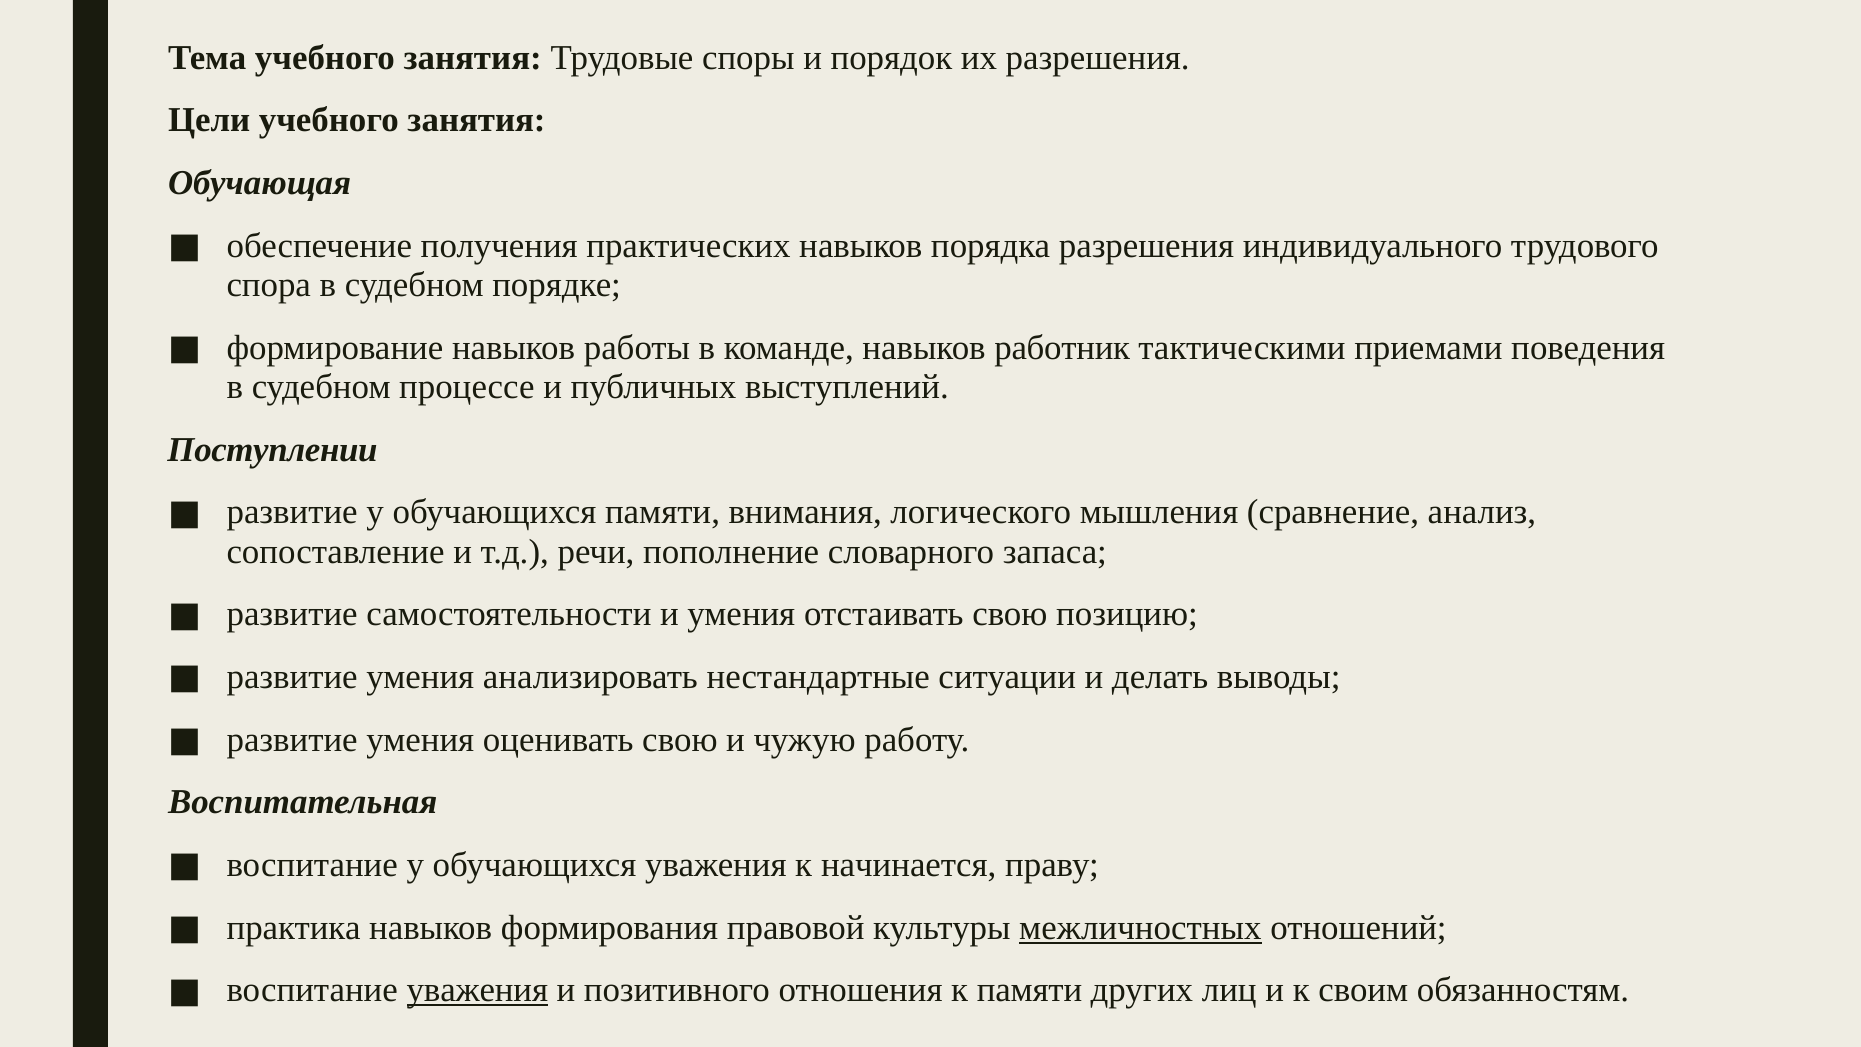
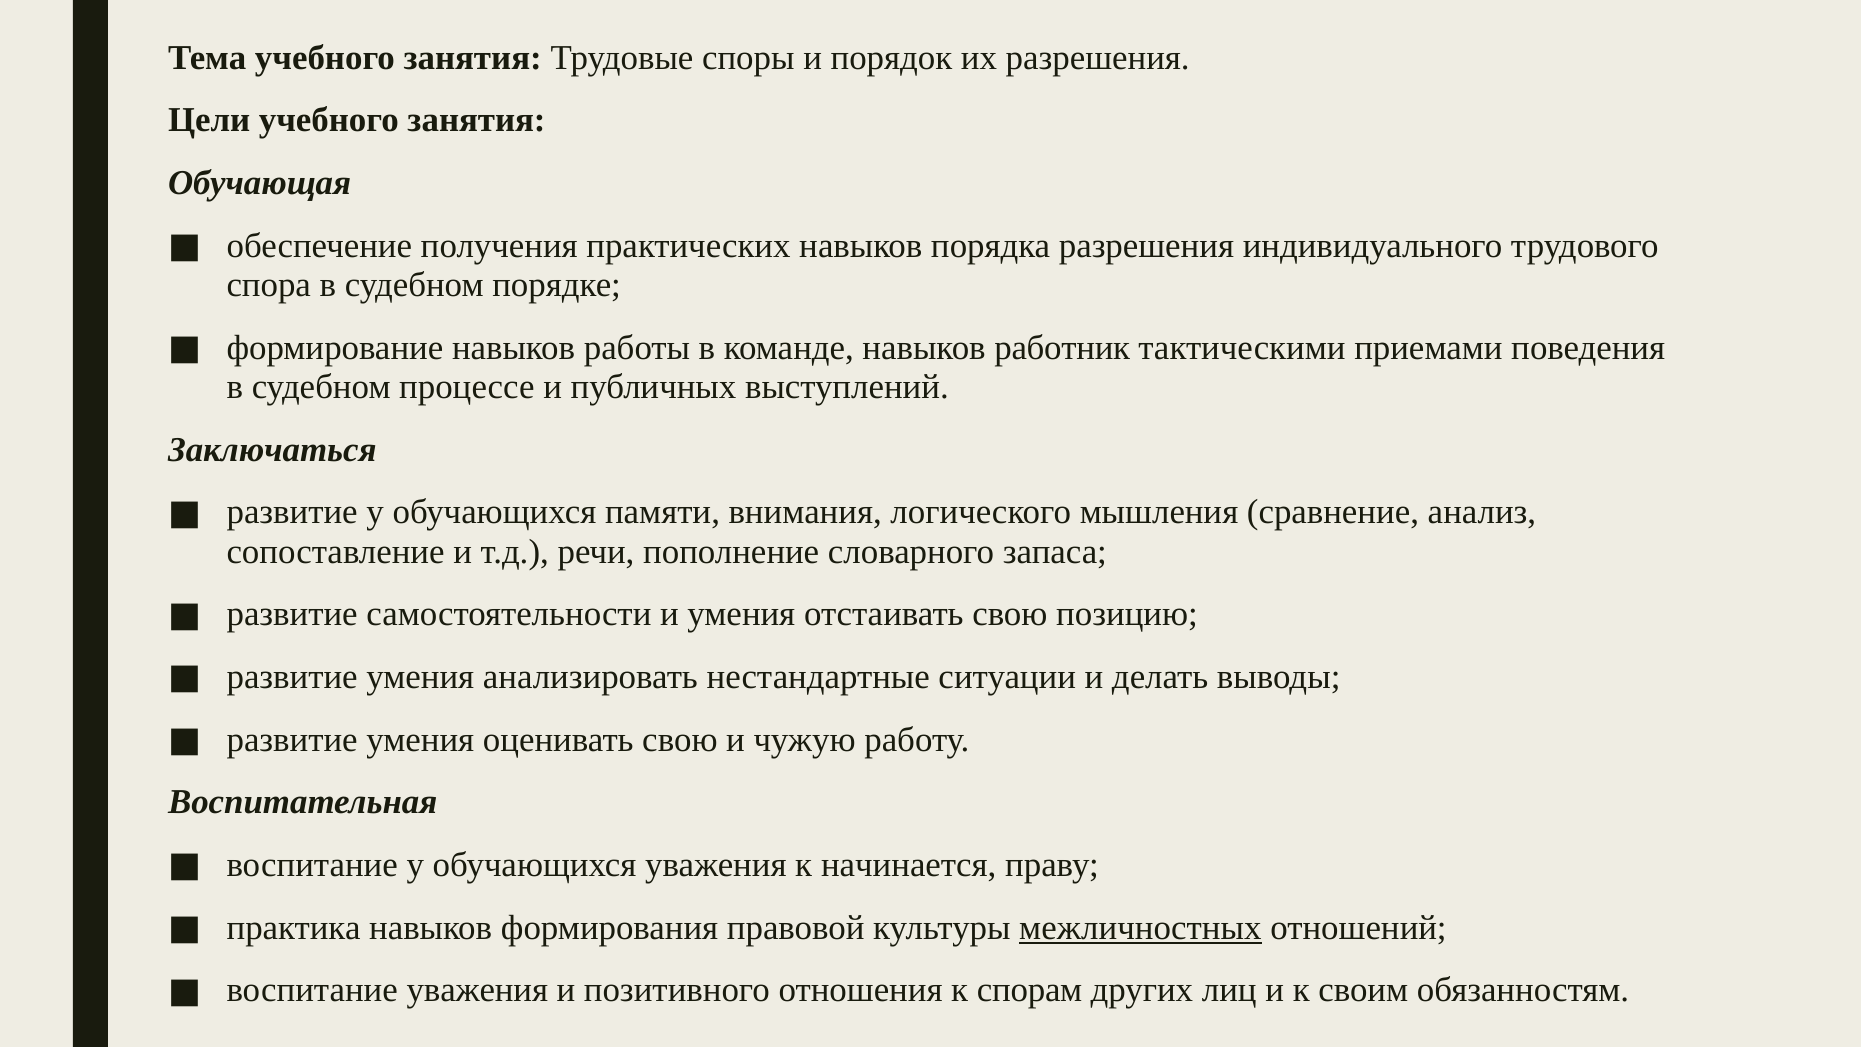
Поступлении: Поступлении -> Заключаться (272, 450)
уважения underline: present -> none (477, 990)
к памяти: памяти -> спорам (1030, 990)
